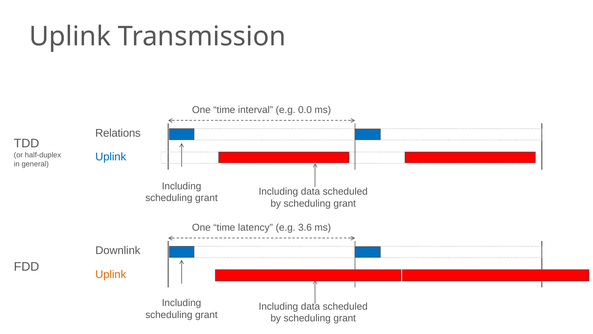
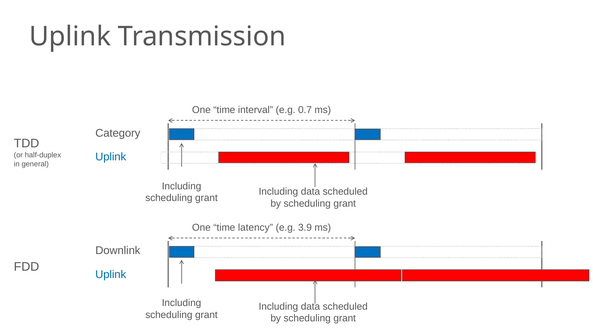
0.0: 0.0 -> 0.7 (305, 110)
Relations: Relations -> Category (118, 133)
3.6: 3.6 -> 3.9 (305, 227)
Uplink colour: orange -> blue (111, 274)
